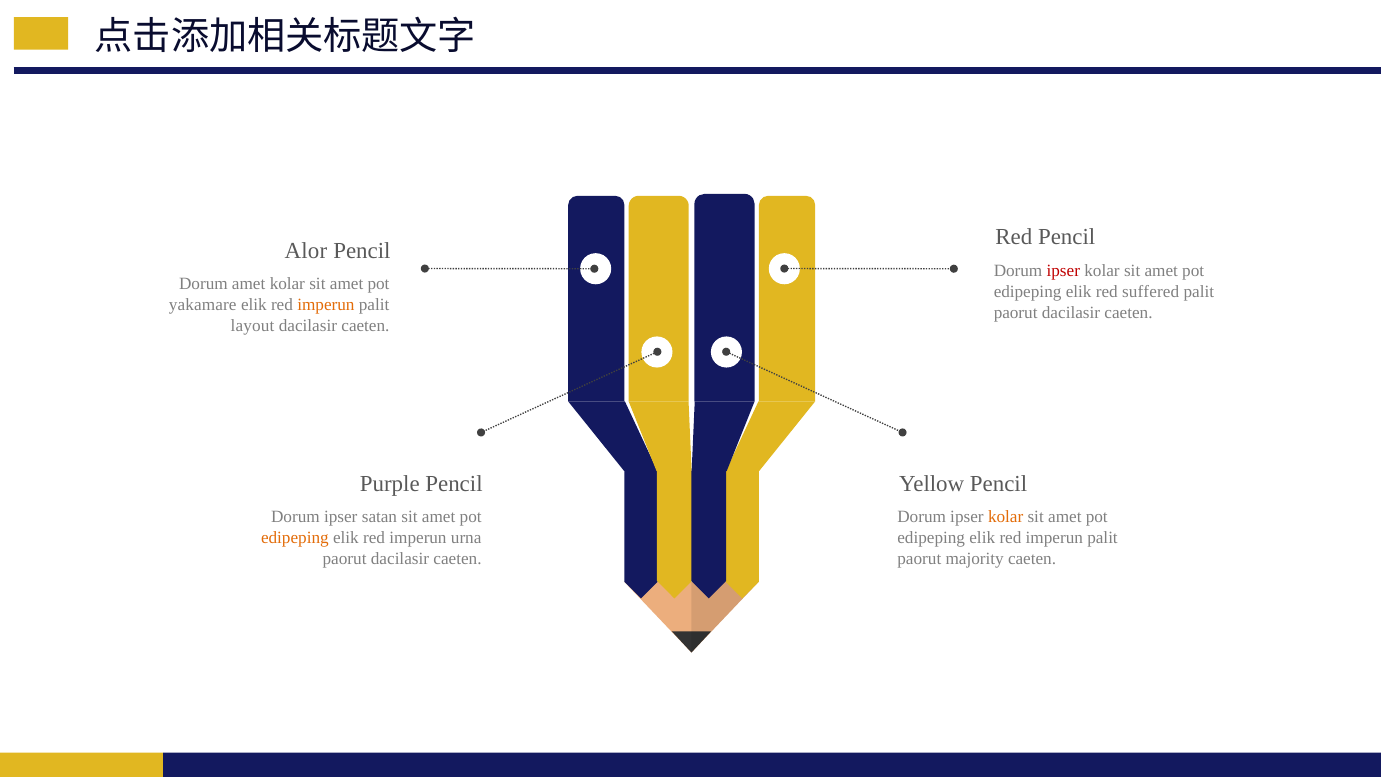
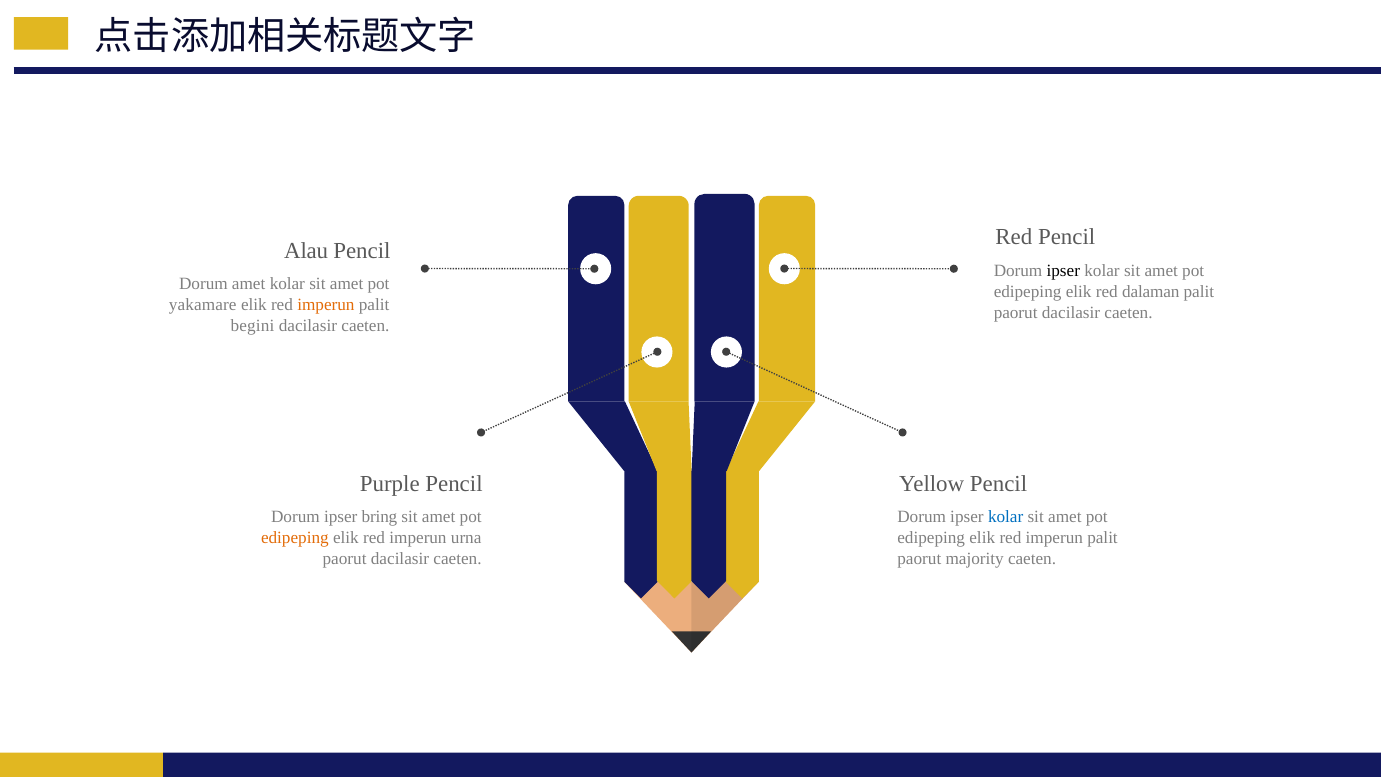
Alor: Alor -> Alau (306, 251)
ipser colour: red -> black (1063, 271)
suffered: suffered -> dalaman (1151, 292)
layout: layout -> begini (253, 325)
satan: satan -> bring (380, 517)
kolar colour: orange -> blue (1006, 517)
